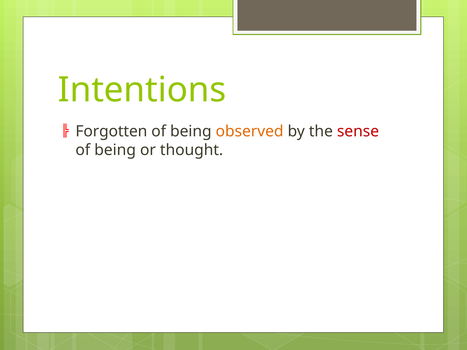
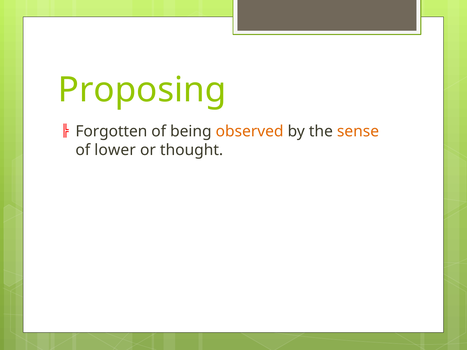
Intentions: Intentions -> Proposing (142, 90)
sense colour: red -> orange (358, 131)
being: being -> lower (115, 150)
